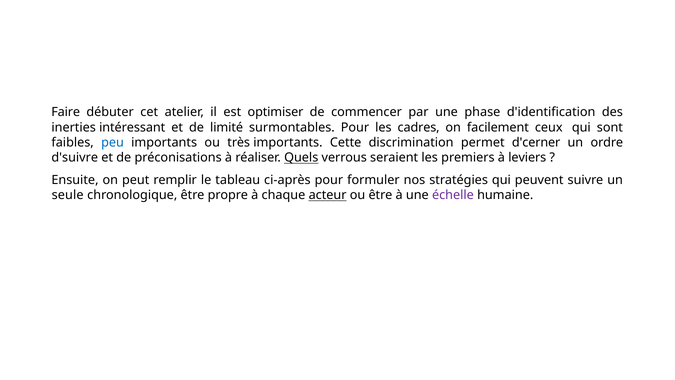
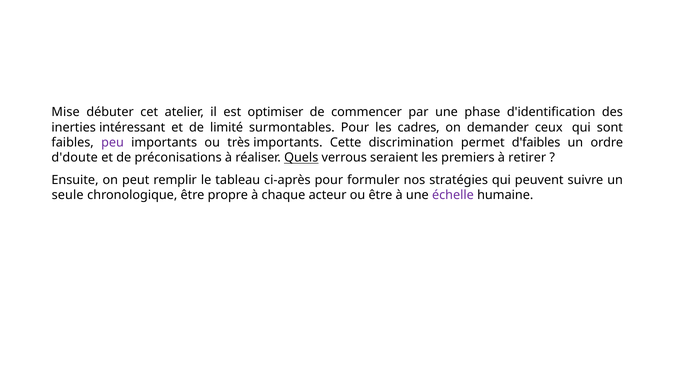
Faire: Faire -> Mise (66, 112)
facilement: facilement -> demander (498, 127)
peu colour: blue -> purple (112, 142)
d'cerner: d'cerner -> d'faibles (536, 142)
d'suivre: d'suivre -> d'doute (75, 158)
leviers: leviers -> retirer (527, 158)
acteur underline: present -> none (328, 195)
